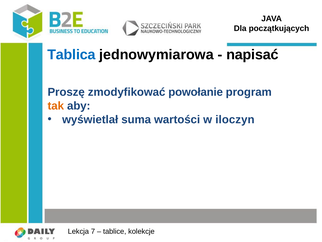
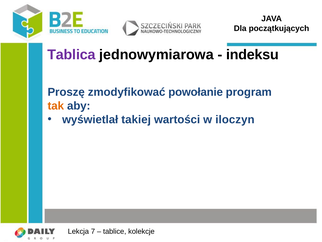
Tablica colour: blue -> purple (71, 55)
napisać: napisać -> indeksu (252, 55)
suma: suma -> takiej (136, 119)
